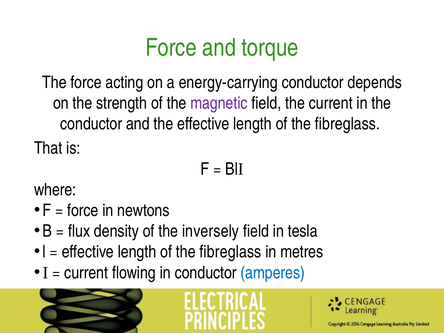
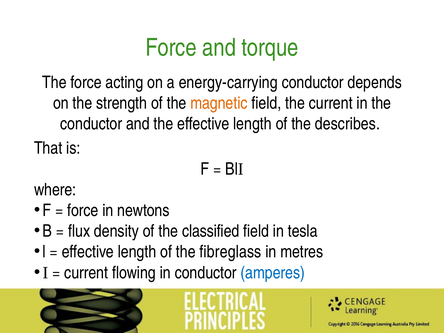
magnetic colour: purple -> orange (219, 103)
fibreglass: fibreglass -> describes (347, 124)
inversely: inversely -> classified (211, 231)
